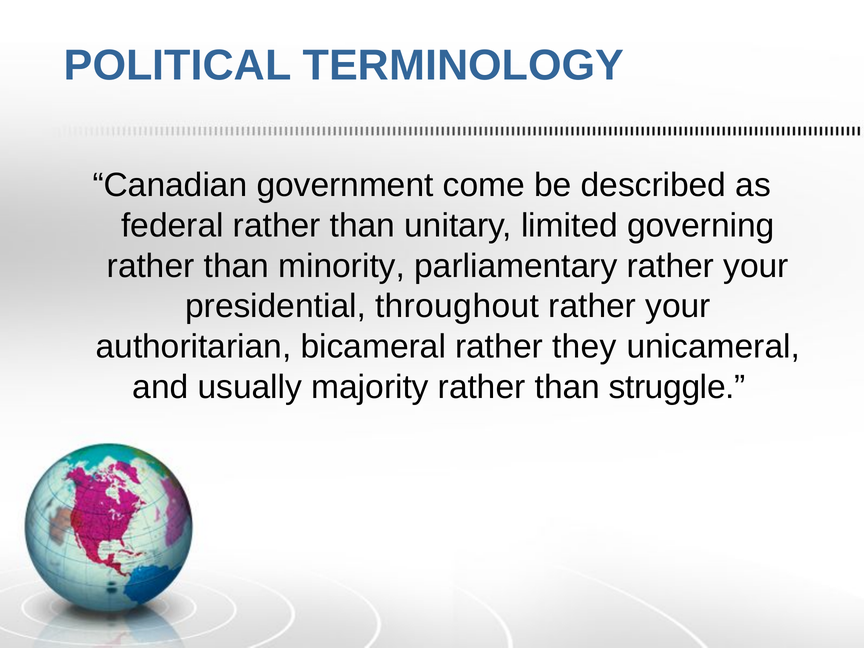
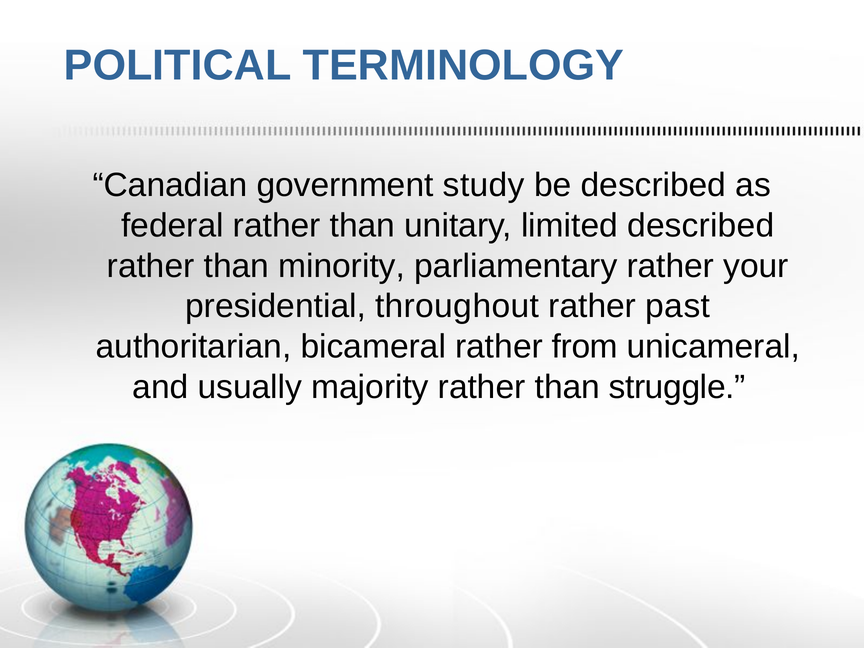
come: come -> study (484, 185)
limited governing: governing -> described (701, 226)
your: your -> past (678, 306)
they: they -> from (585, 347)
